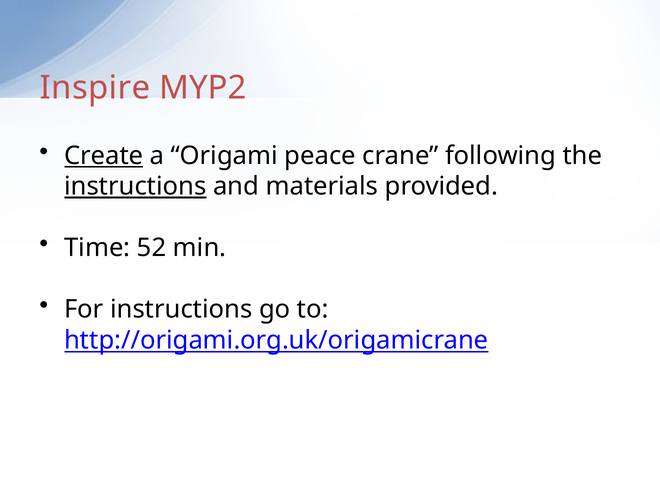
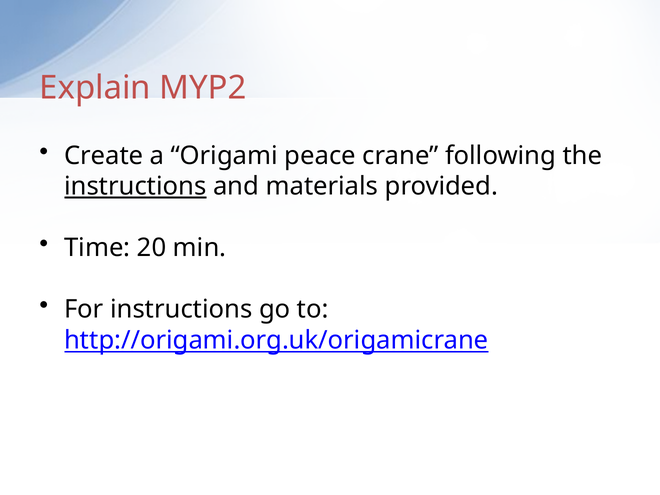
Inspire: Inspire -> Explain (95, 88)
Create underline: present -> none (104, 156)
52: 52 -> 20 (152, 248)
